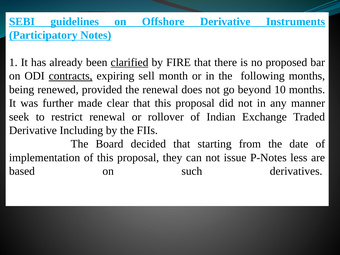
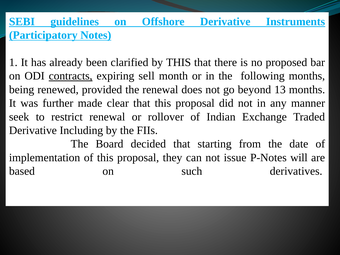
clarified underline: present -> none (130, 62)
by FIRE: FIRE -> THIS (179, 62)
10: 10 -> 13 (280, 90)
less: less -> will (299, 158)
